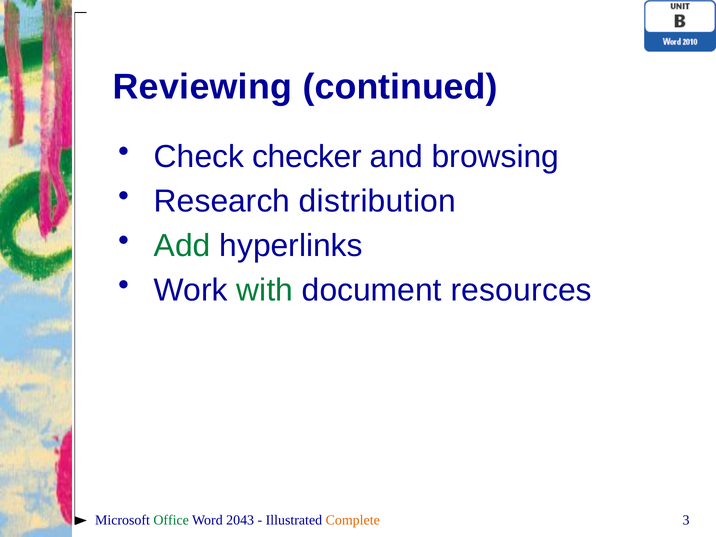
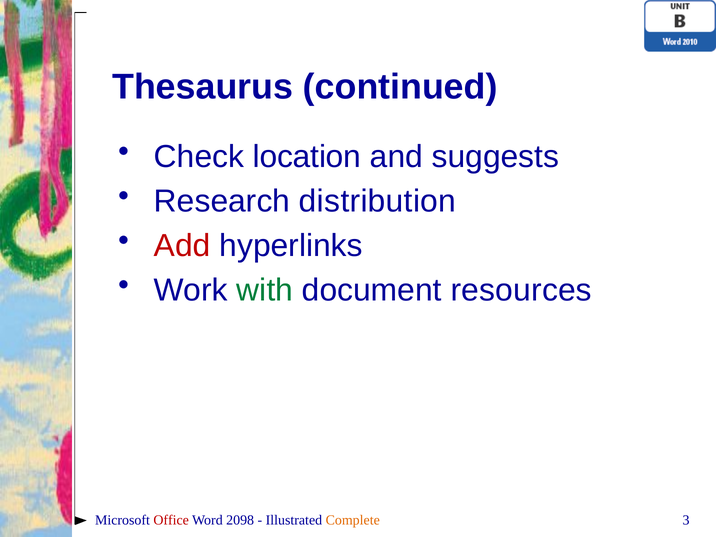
Reviewing: Reviewing -> Thesaurus (203, 87)
checker: checker -> location (307, 157)
browsing: browsing -> suggests (495, 157)
Add colour: green -> red (182, 246)
Office colour: green -> red (171, 520)
2043: 2043 -> 2098 (240, 520)
